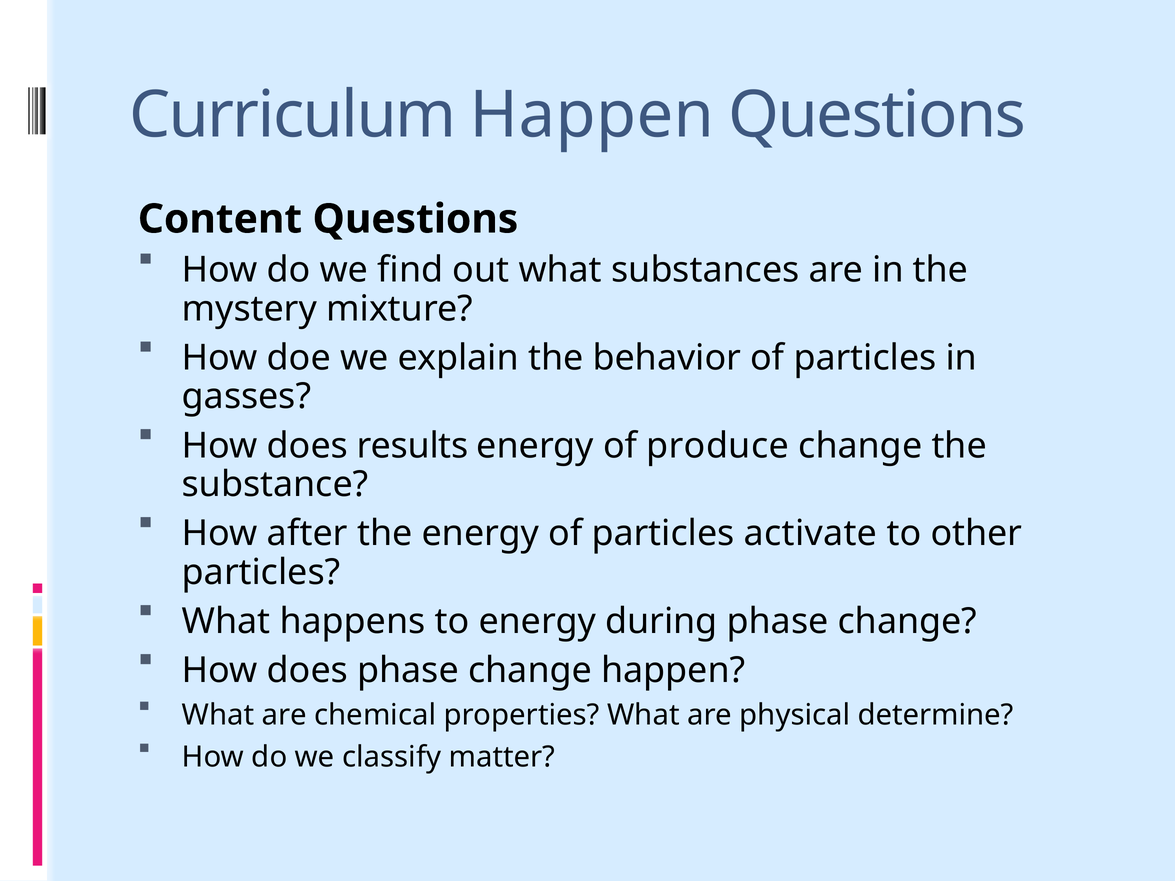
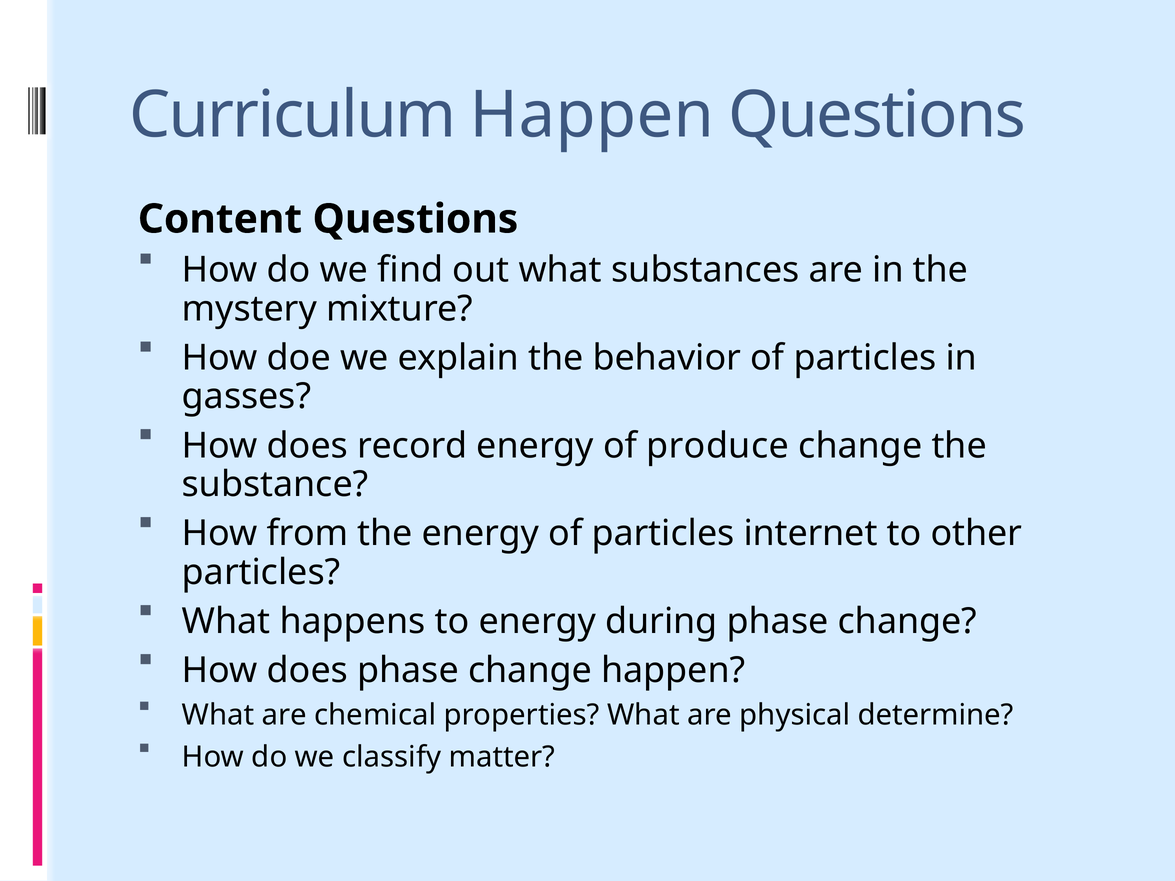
results: results -> record (412, 446)
after: after -> from (308, 534)
activate: activate -> internet (811, 534)
